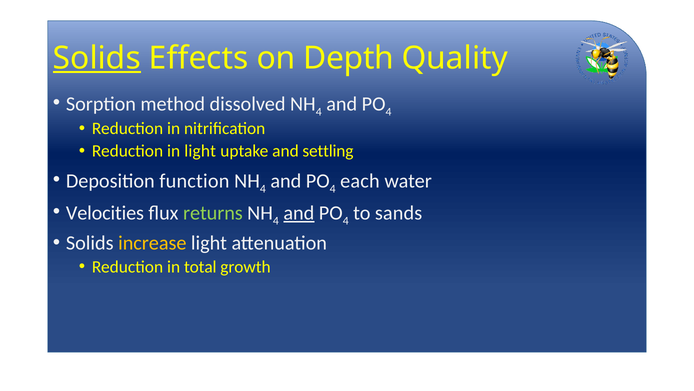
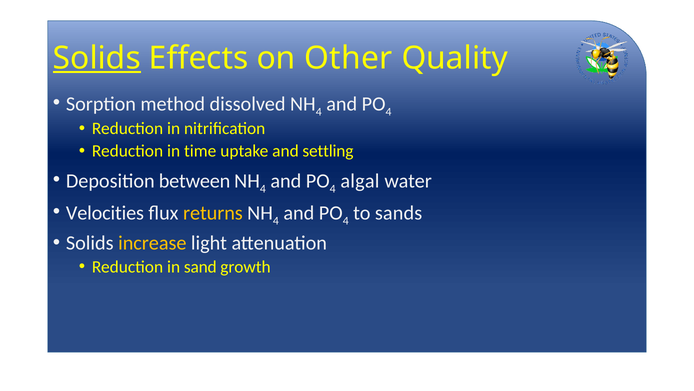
Depth: Depth -> Other (348, 58)
in light: light -> time (200, 151)
function: function -> between (195, 181)
each: each -> algal (360, 181)
returns colour: light green -> yellow (213, 213)
and underline: present -> none (299, 213)
total: total -> sand (200, 266)
